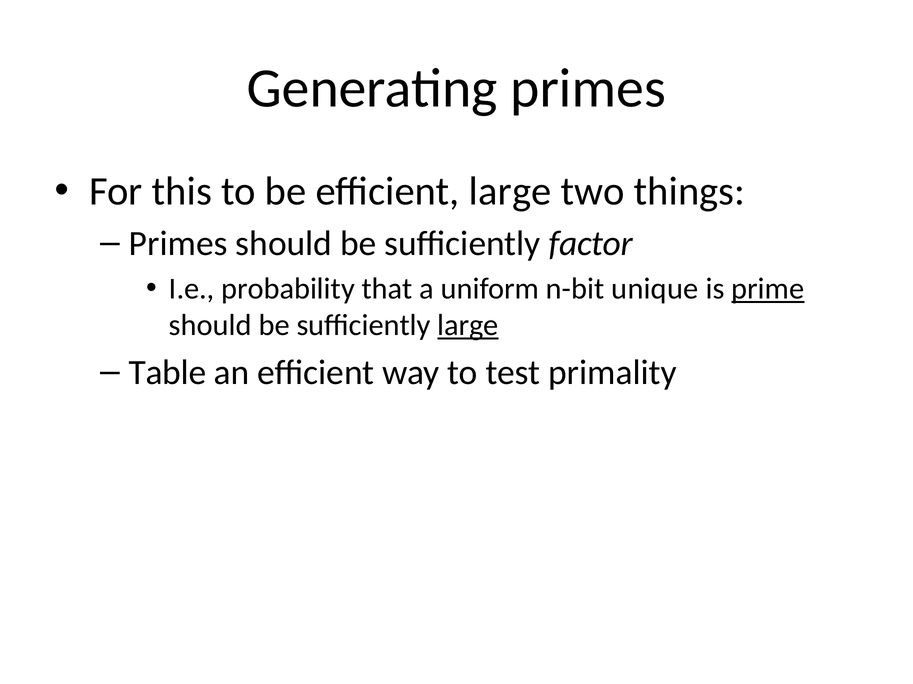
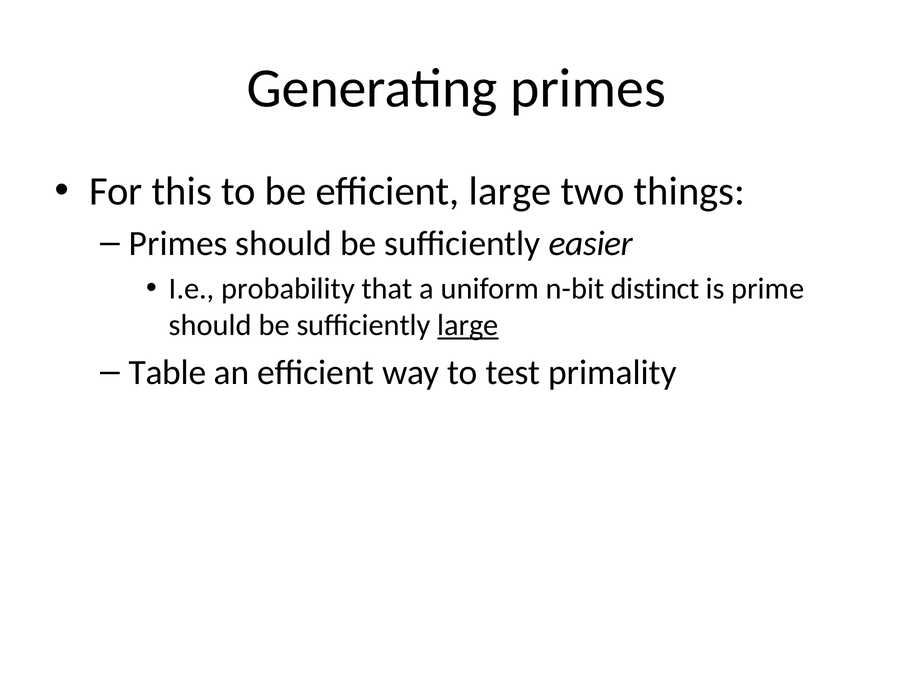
factor: factor -> easier (591, 244)
unique: unique -> distinct (655, 289)
prime underline: present -> none (768, 289)
